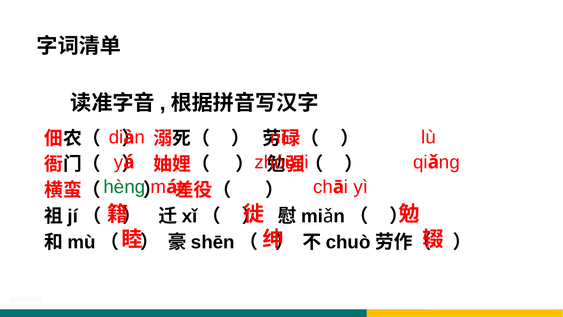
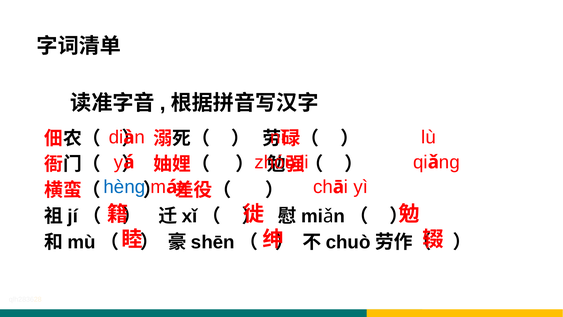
hèng colour: green -> blue (124, 187)
